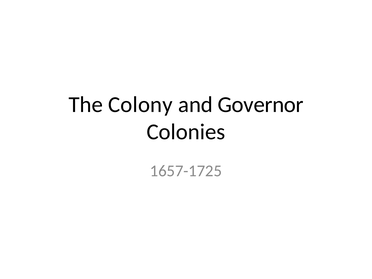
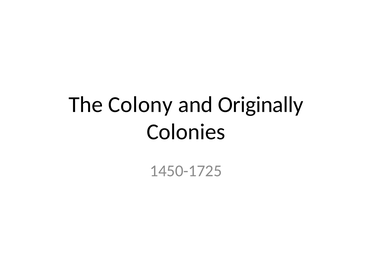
Governor: Governor -> Originally (261, 105)
1657-1725: 1657-1725 -> 1450-1725 (186, 171)
